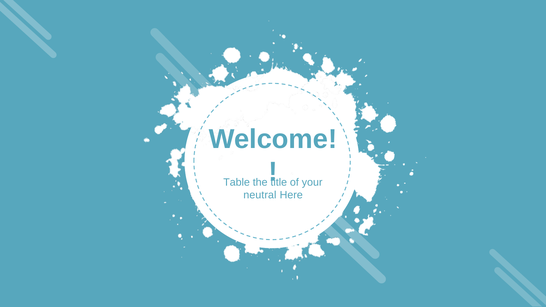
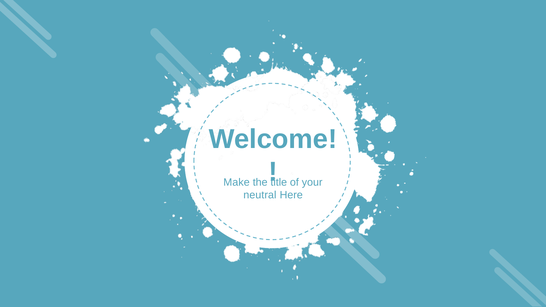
Table: Table -> Make (237, 182)
